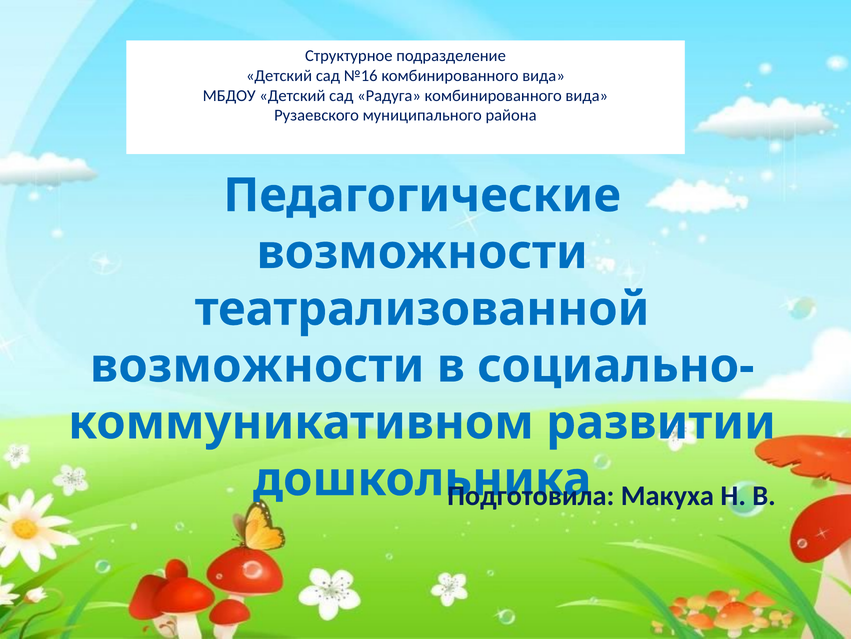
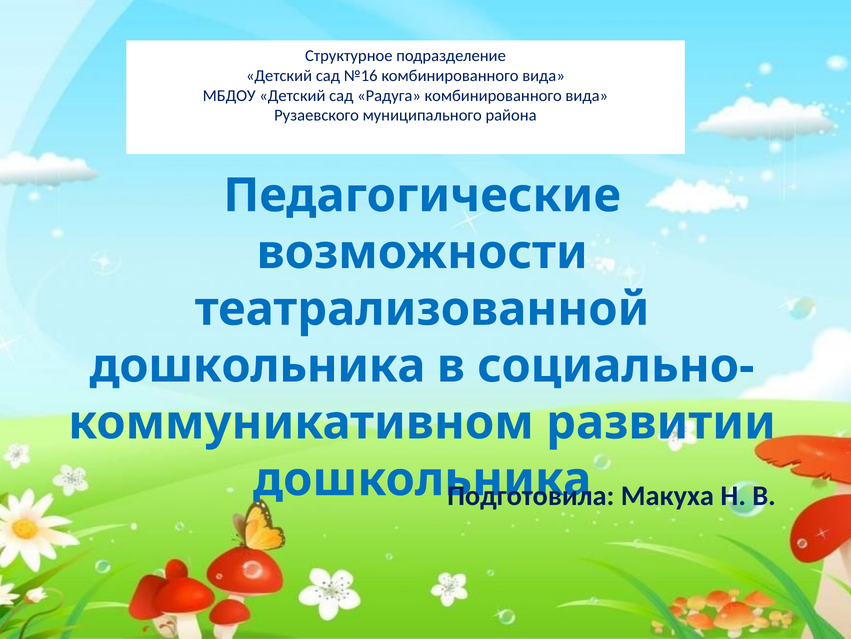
возможности: возможности -> дошкольника (258, 366)
